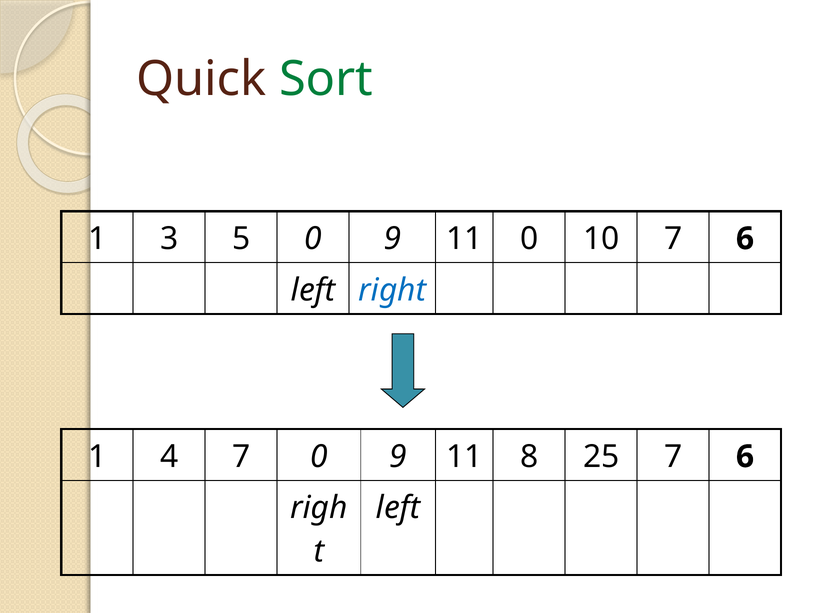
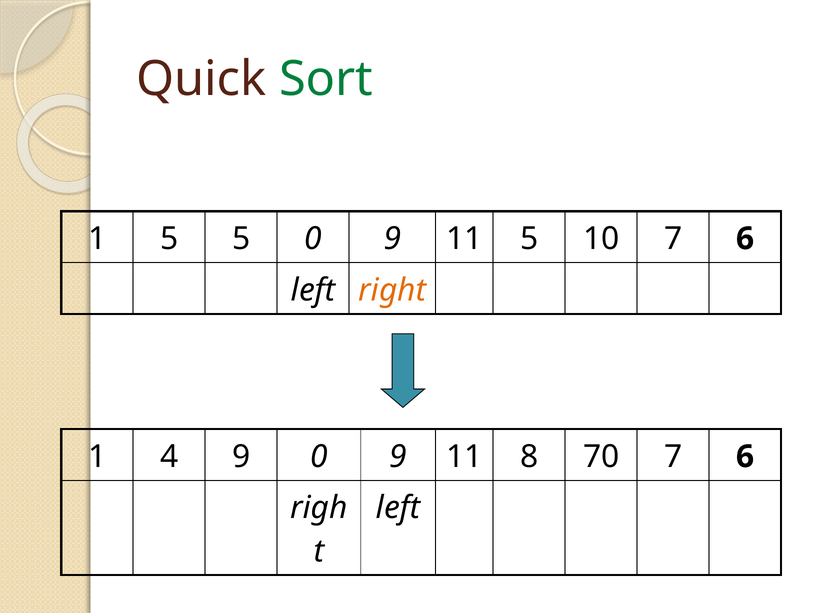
1 3: 3 -> 5 (169, 239)
11 0: 0 -> 5 (529, 239)
right colour: blue -> orange (392, 290)
4 7: 7 -> 9 (241, 456)
25: 25 -> 70 (601, 456)
